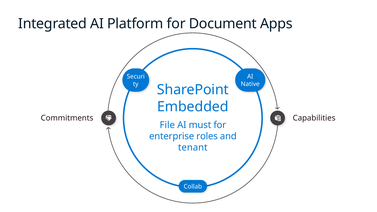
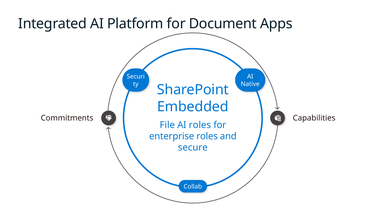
AI must: must -> roles (200, 125)
tenant: tenant -> secure (193, 148)
